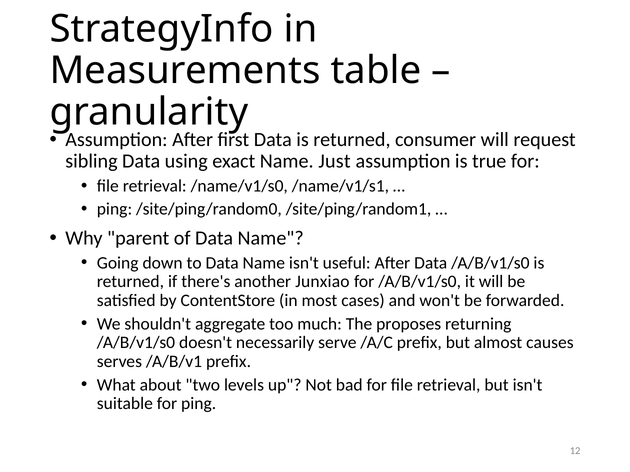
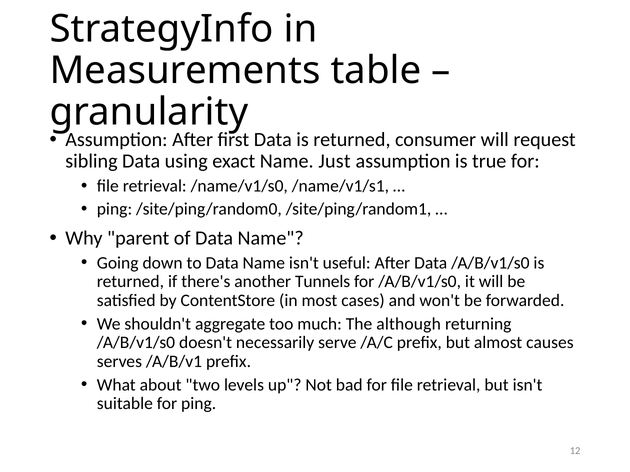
Junxiao: Junxiao -> Tunnels (323, 282)
proposes: proposes -> although (409, 324)
